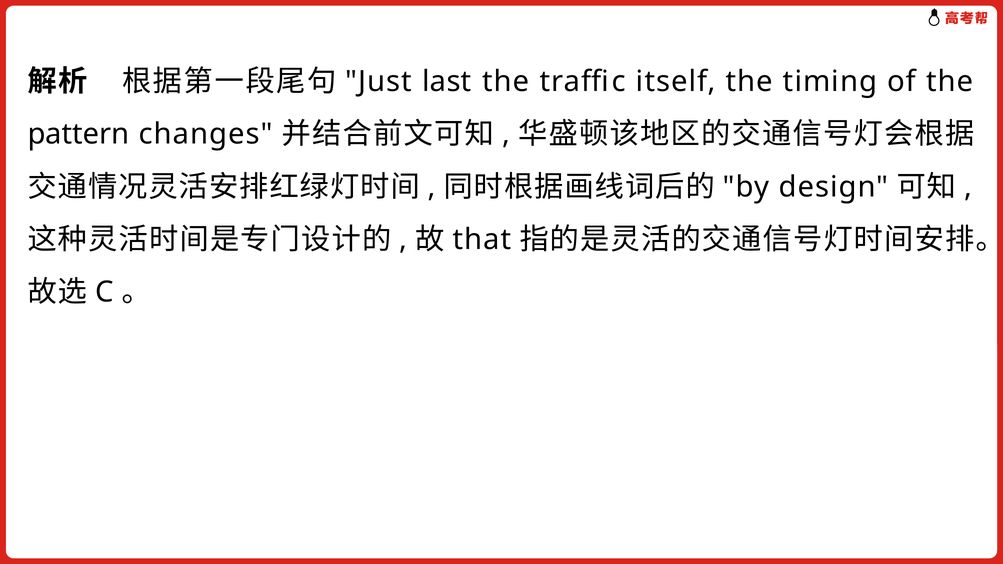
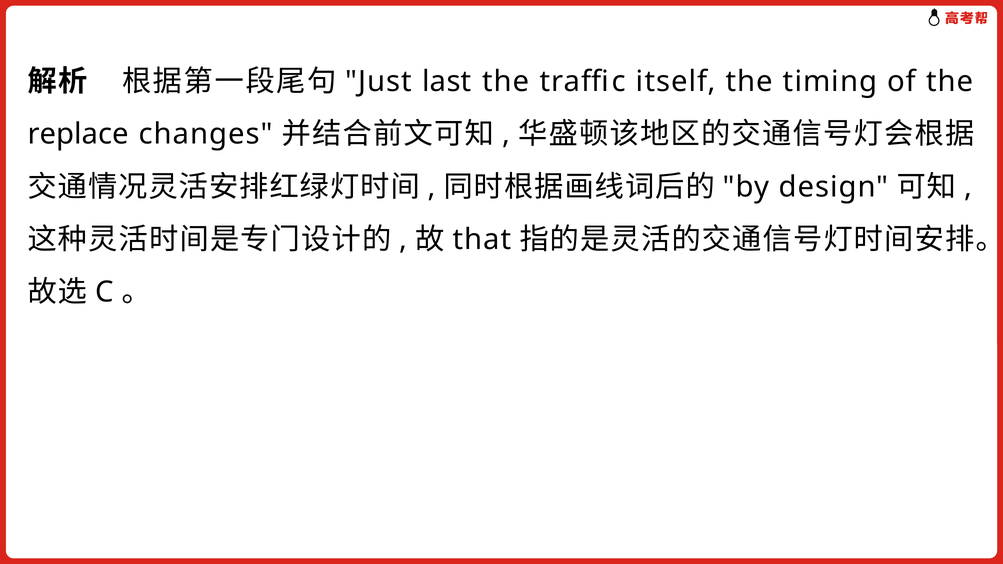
pattern: pattern -> replace (78, 134)
